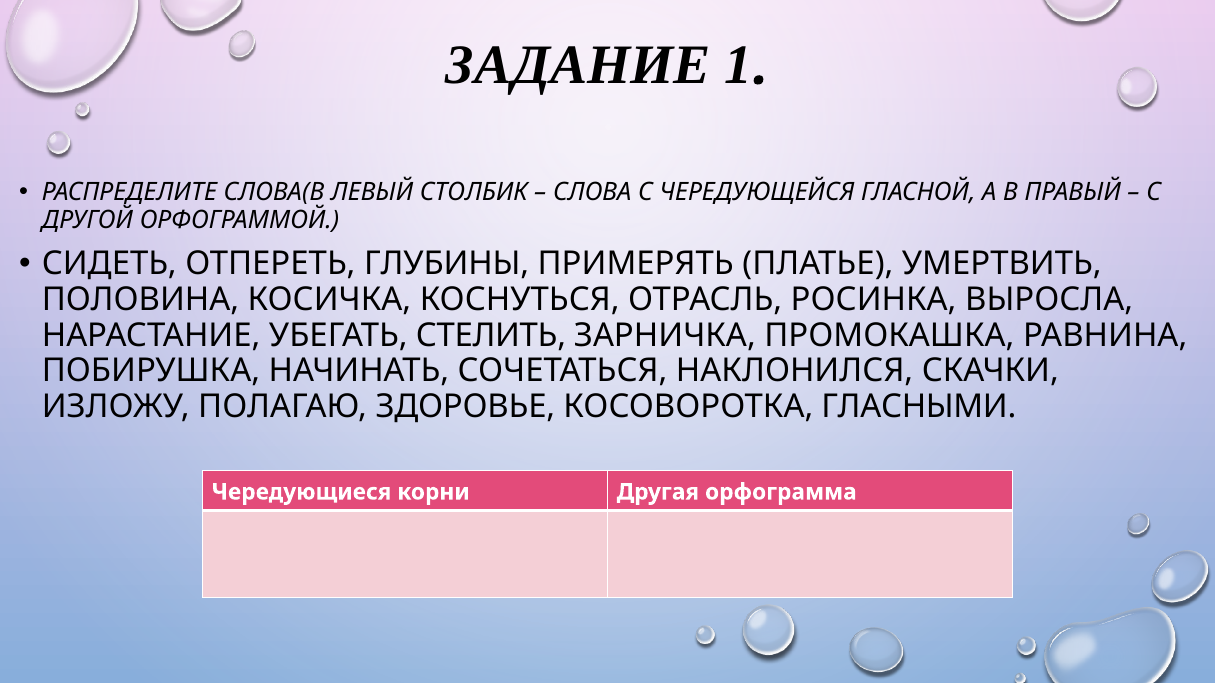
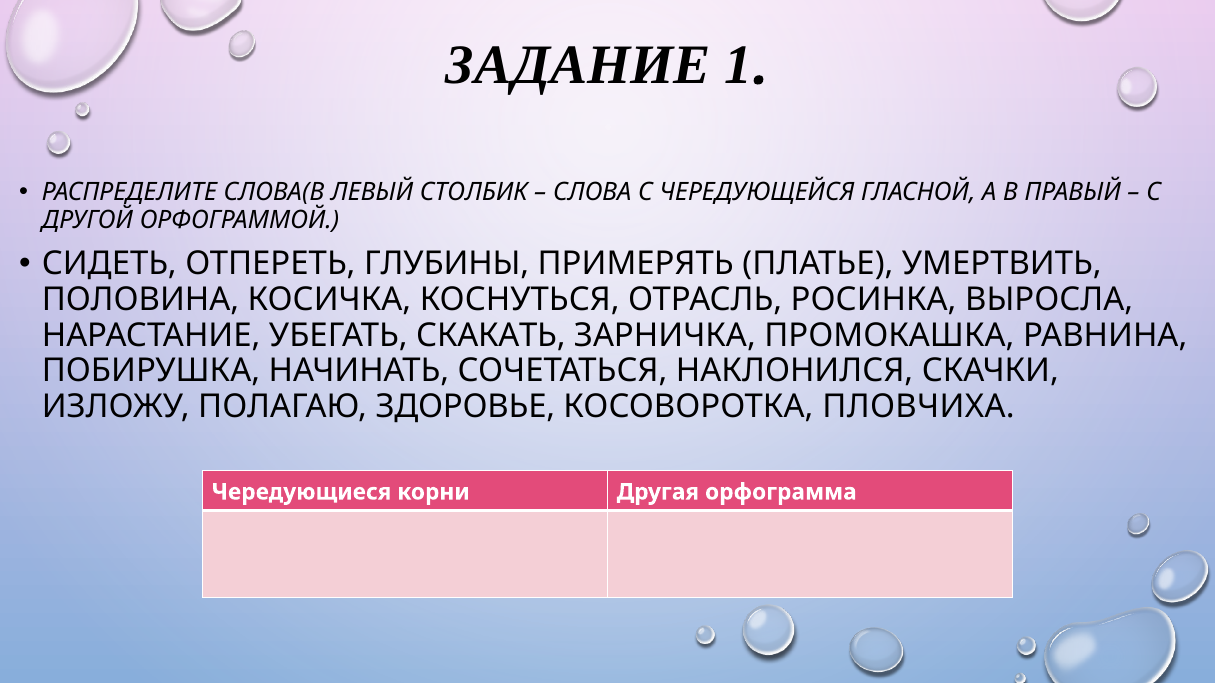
СТЕЛИТЬ: СТЕЛИТЬ -> СКАКАТЬ (491, 335)
ГЛАСНЫМИ: ГЛАСНЫМИ -> ПЛОВЧИХА (919, 407)
